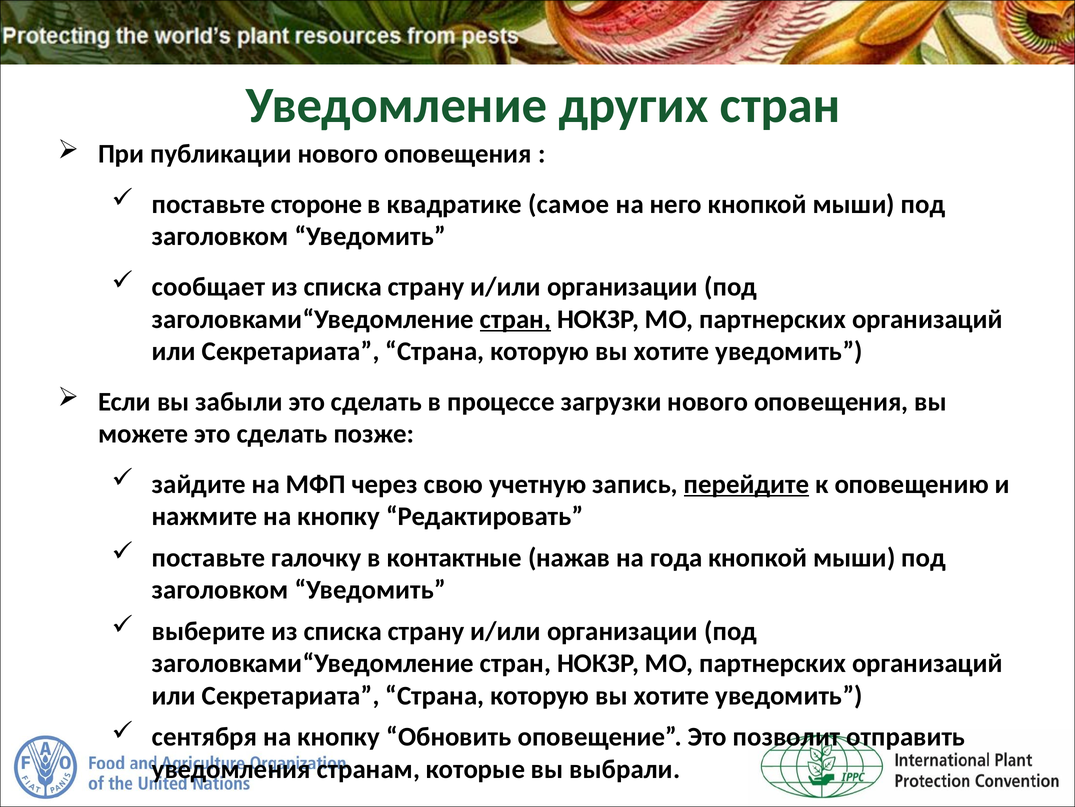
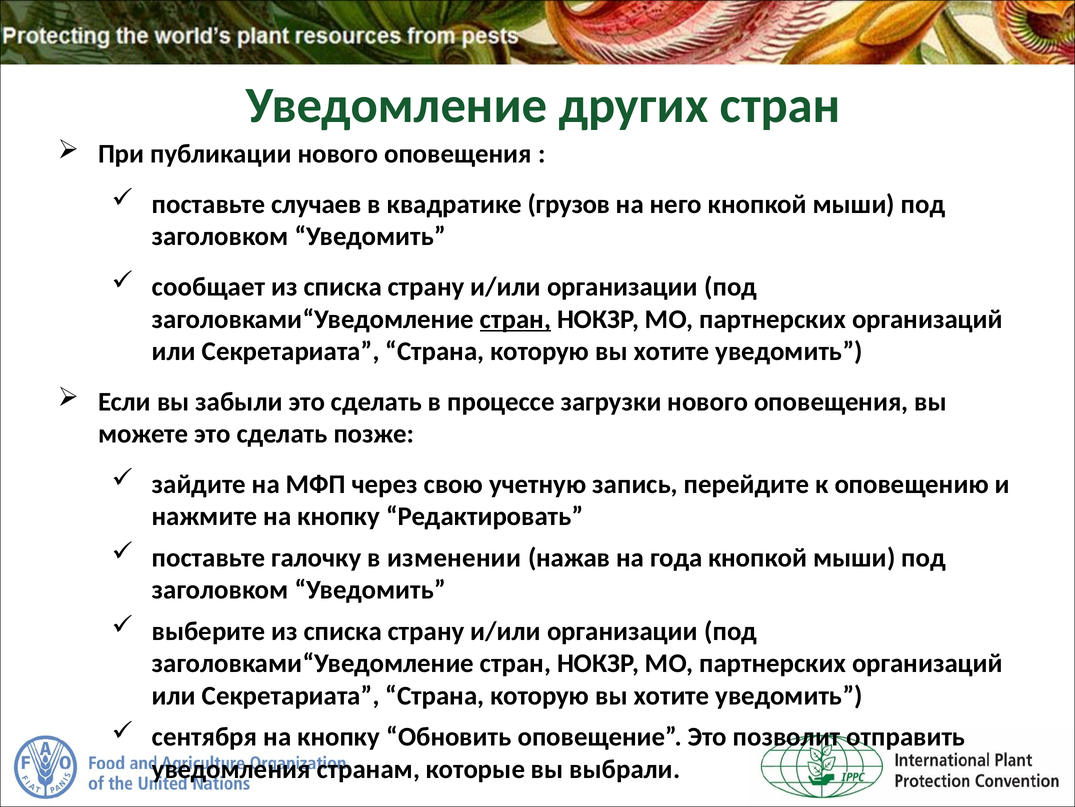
стороне: стороне -> случаев (316, 204)
самое: самое -> грузов (569, 204)
перейдите underline: present -> none (747, 484)
контактные: контактные -> изменении (454, 557)
